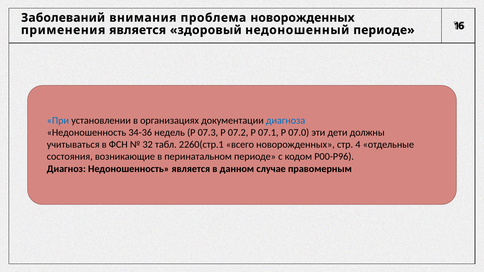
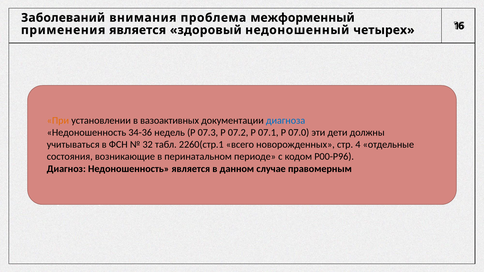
проблема новорожденных: новорожденных -> межформенный (303, 18)
недоношенный периоде: периоде -> четырех (384, 30)
При colour: blue -> orange (58, 120)
организациях: организациях -> вазоактивных (170, 120)
